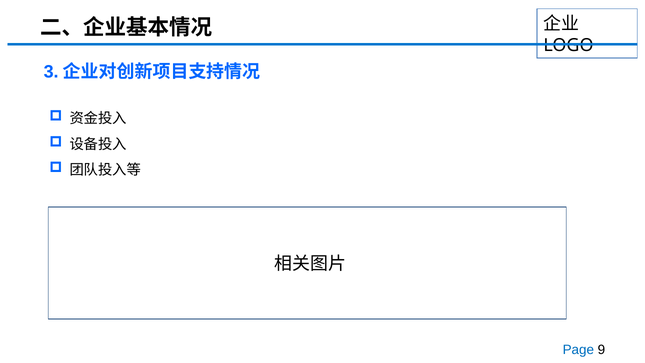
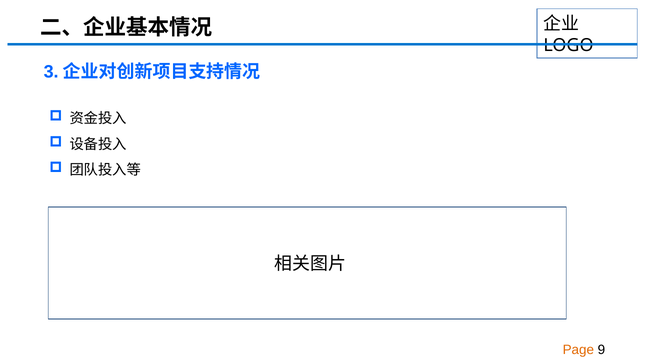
Page colour: blue -> orange (578, 350)
